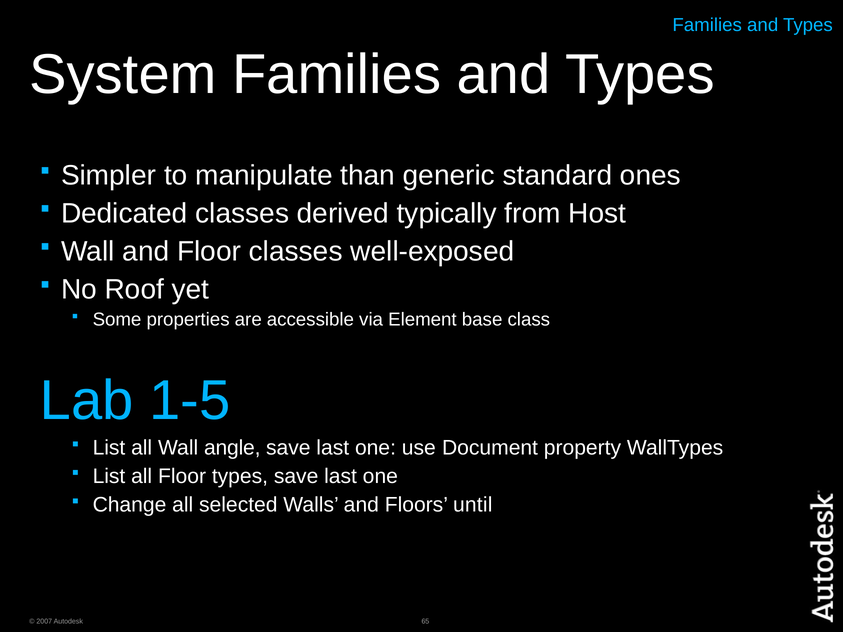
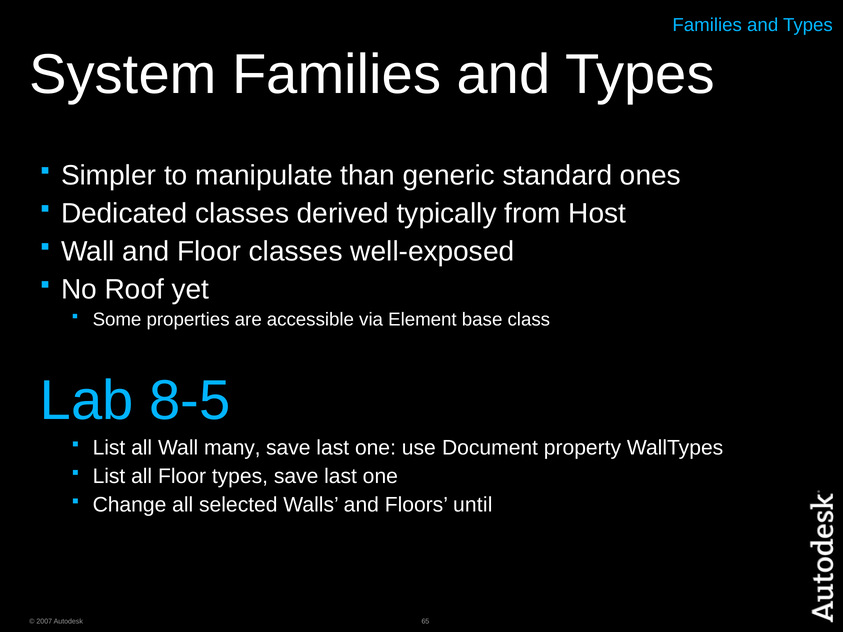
1-5: 1-5 -> 8-5 (190, 401)
angle: angle -> many (232, 448)
